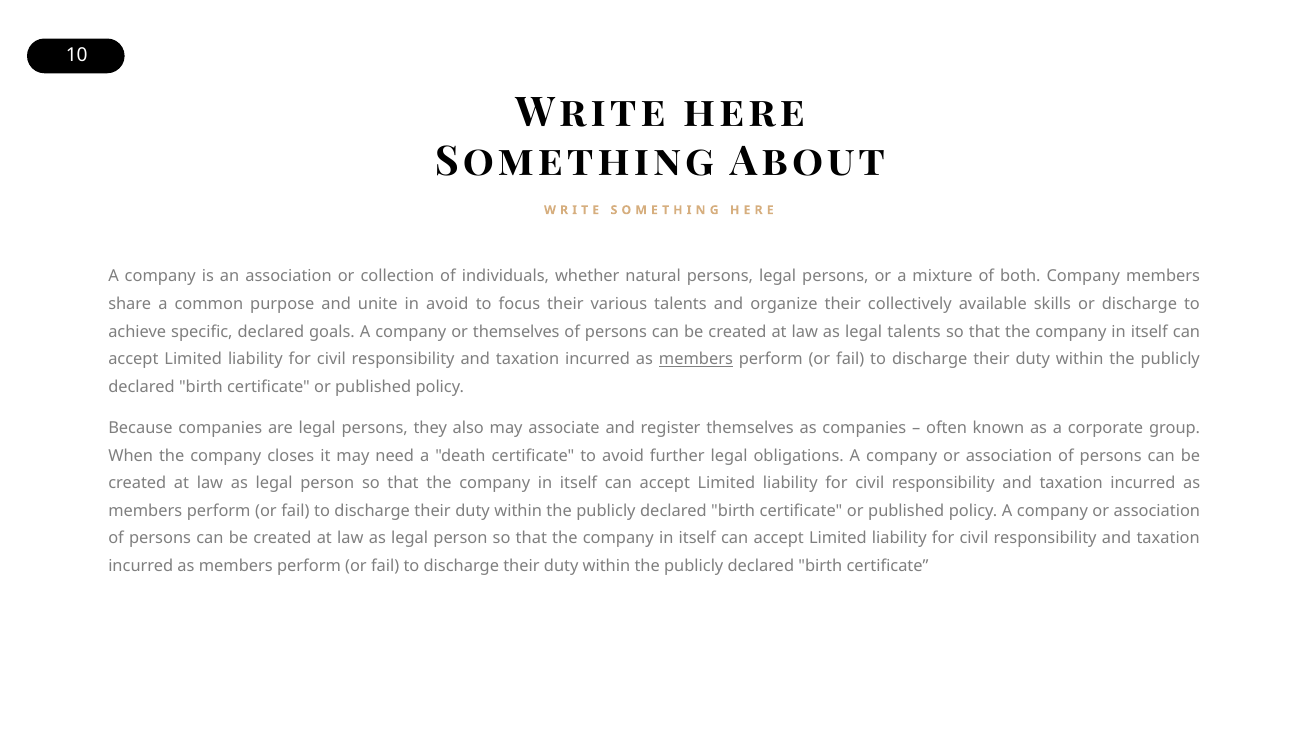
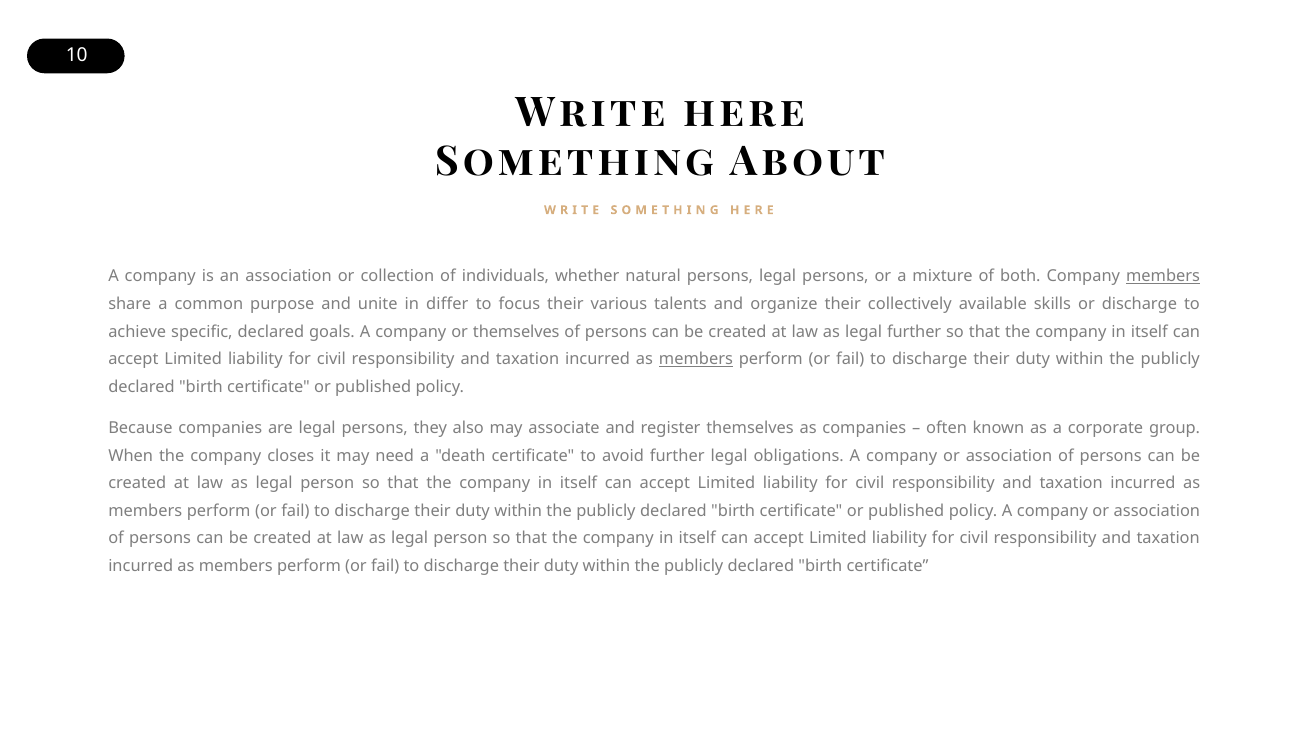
members underline: none -> present (1163, 276)
in avoid: avoid -> differ (447, 304)
legal talents: talents -> further (914, 332)
